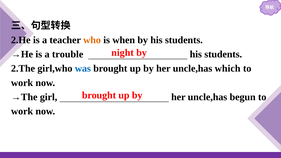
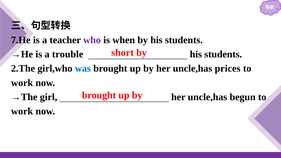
2.He: 2.He -> 7.He (21, 40)
who colour: orange -> purple (92, 40)
night: night -> short (123, 53)
which: which -> prices (228, 68)
